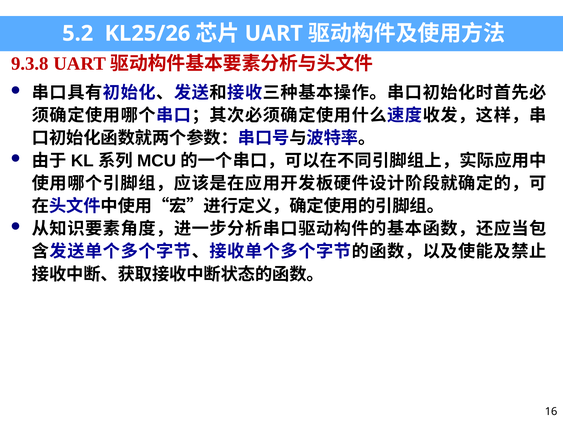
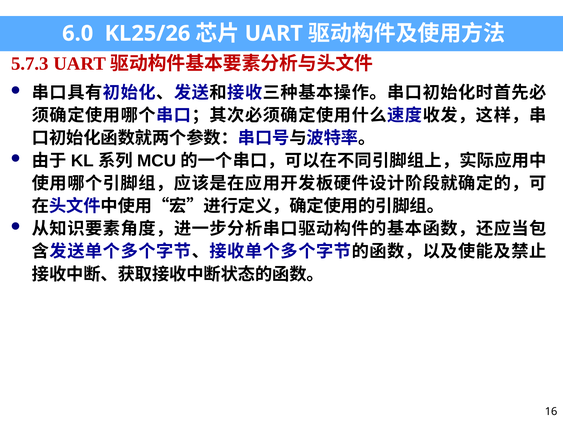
5.2: 5.2 -> 6.0 (78, 33)
9.3.8: 9.3.8 -> 5.7.3 (30, 64)
